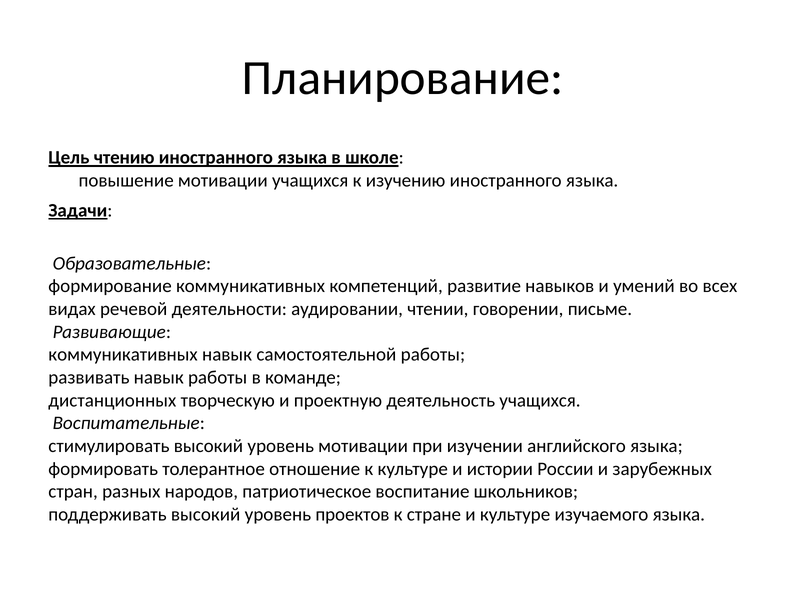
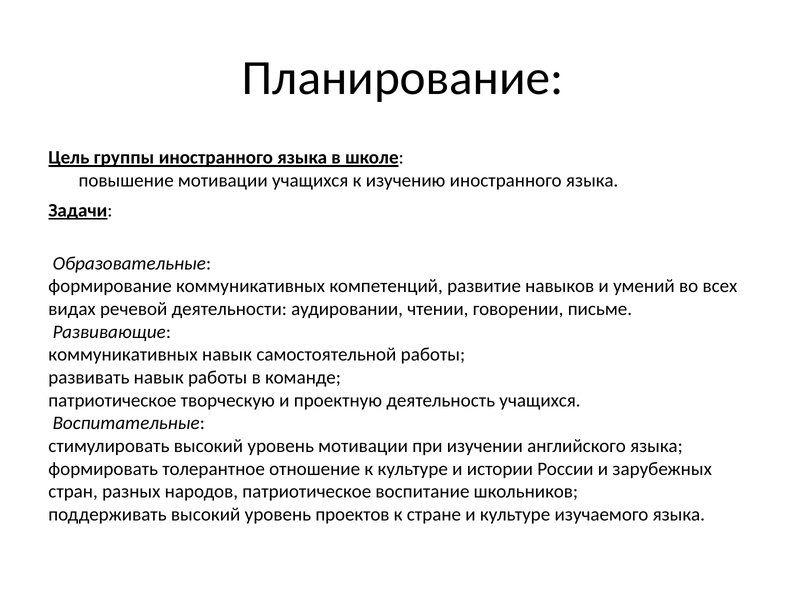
чтению: чтению -> группы (124, 158)
дистанционных: дистанционных -> патриотическое (112, 401)
